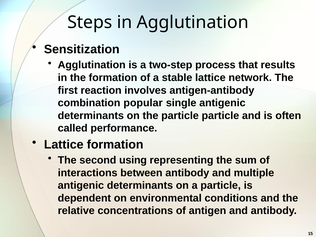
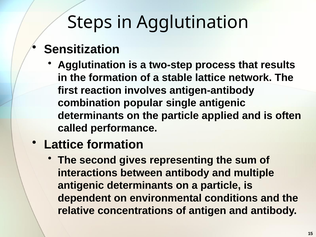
particle particle: particle -> applied (220, 116)
using: using -> gives (133, 160)
